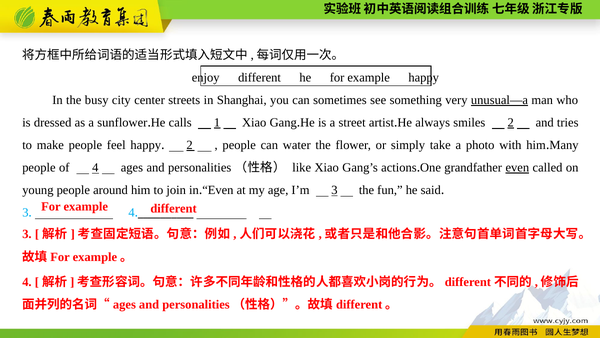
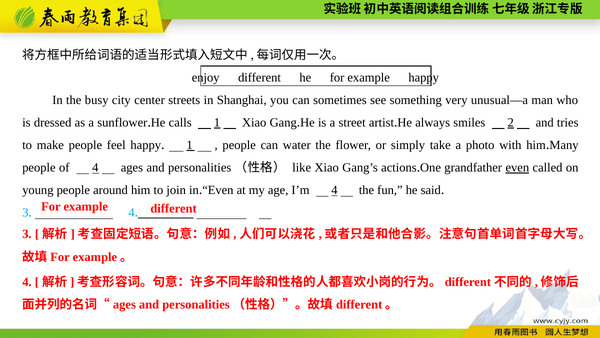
unusual—a underline: present -> none (499, 100)
2: 2 -> 1 (190, 145)
I’m 3: 3 -> 4 (334, 190)
